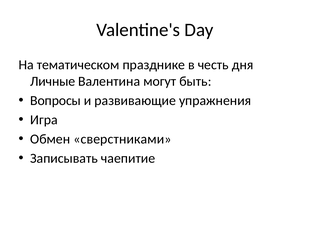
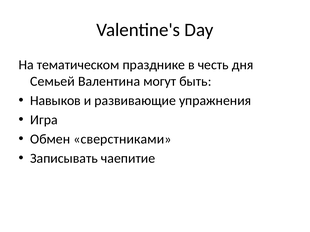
Личные: Личные -> Семьей (53, 82)
Вопросы: Вопросы -> Навыков (56, 101)
